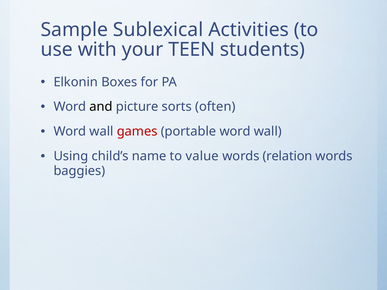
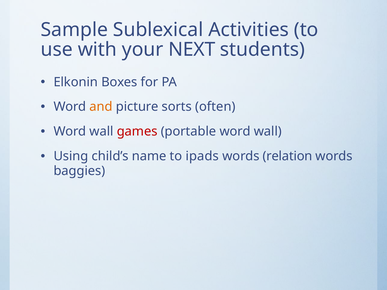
TEEN: TEEN -> NEXT (192, 49)
and colour: black -> orange (101, 107)
value: value -> ipads (202, 156)
